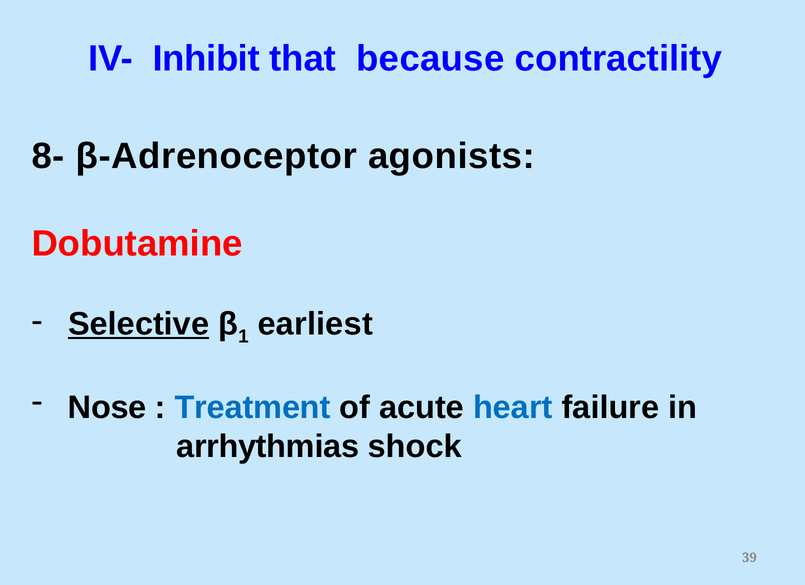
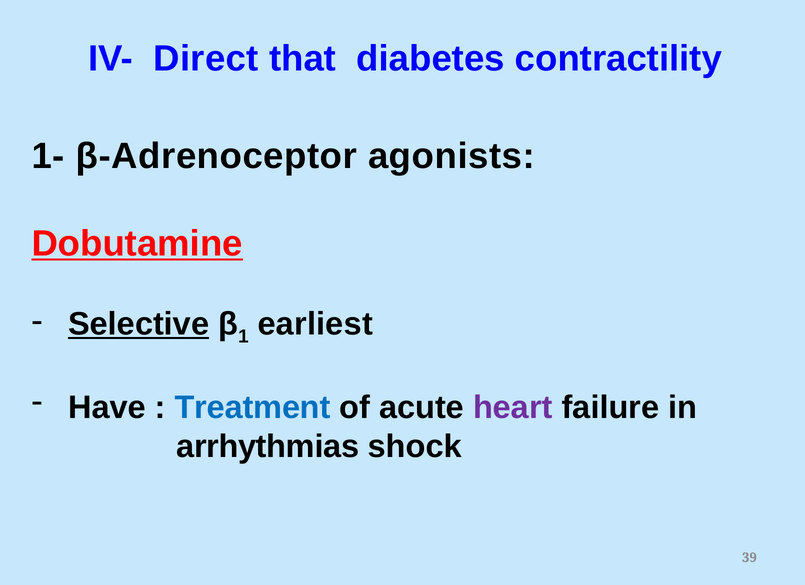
Inhibit: Inhibit -> Direct (206, 59)
because: because -> diabetes (431, 59)
8-: 8- -> 1- (48, 156)
Dobutamine underline: none -> present (137, 244)
Nose: Nose -> Have (107, 408)
heart colour: blue -> purple (513, 408)
